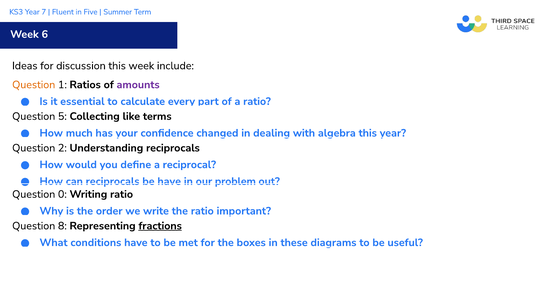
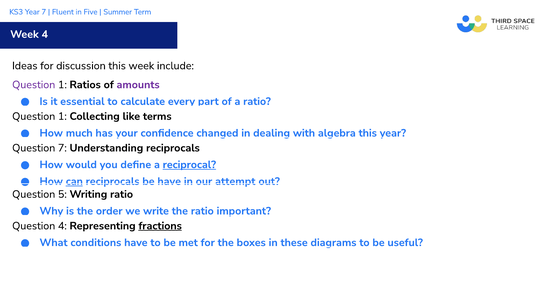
Week 6: 6 -> 4 (45, 34)
Question colour: orange -> purple (34, 85)
5: 5 -> 1 (62, 116)
Question 2: 2 -> 7 (62, 148)
reciprocal underline: none -> present (189, 165)
can underline: none -> present (74, 181)
problem: problem -> attempt (235, 181)
0: 0 -> 5 (62, 194)
Question 8: 8 -> 4 (62, 226)
